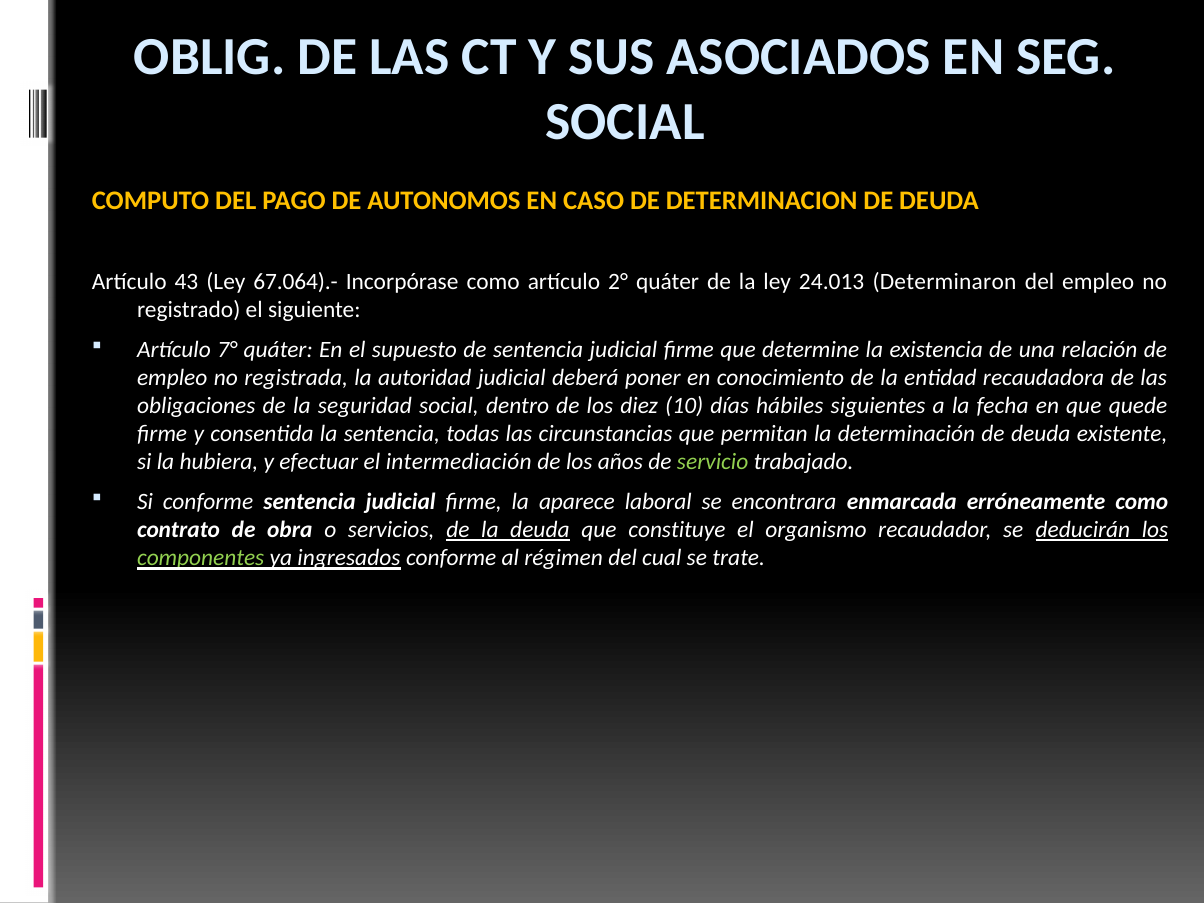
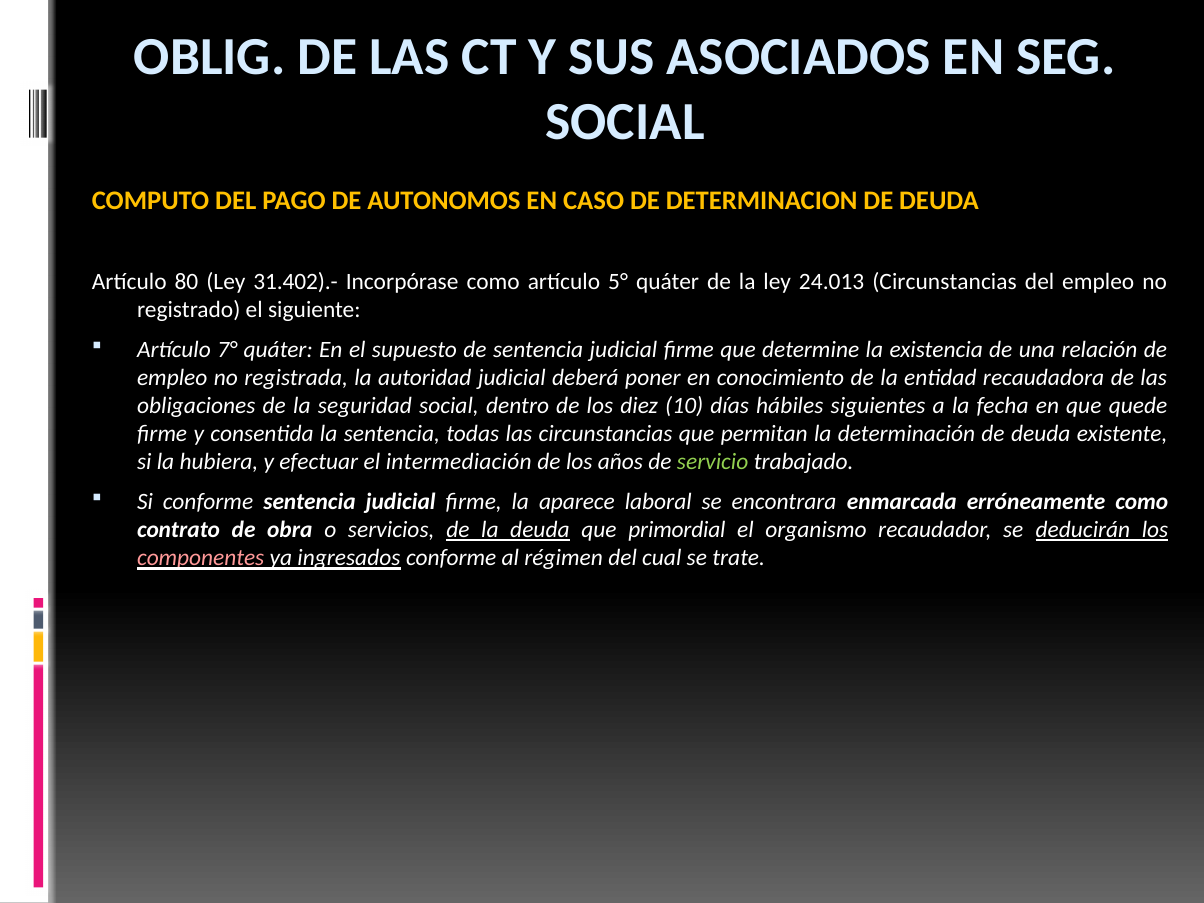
43: 43 -> 80 (186, 282)
67.064).-: 67.064).- -> 31.402).- (296, 282)
2°: 2° -> 5° (618, 282)
24.013 Determinaron: Determinaron -> Circunstancias (945, 282)
constituye: constituye -> primordial (677, 530)
componentes colour: light green -> pink (201, 558)
